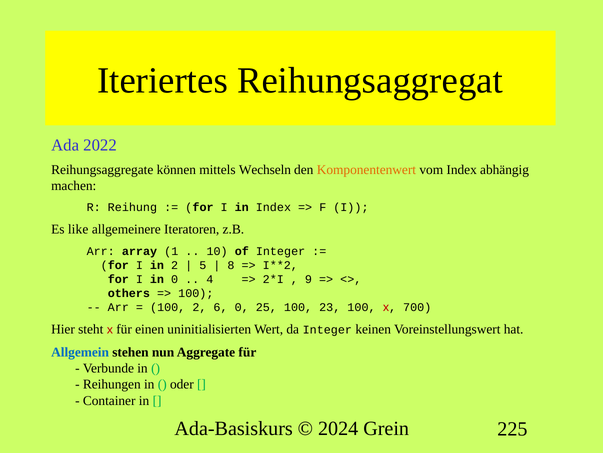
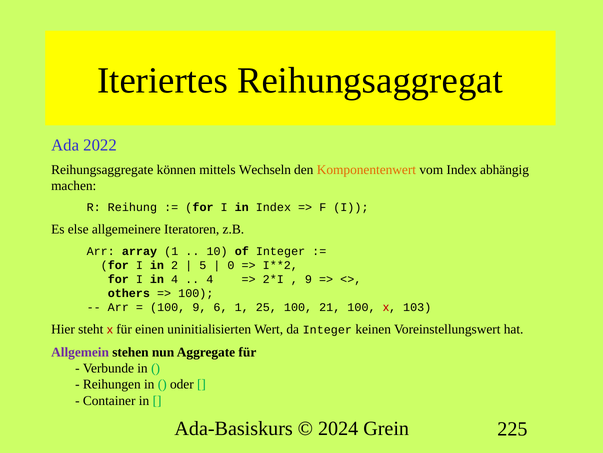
like: like -> else (78, 229)
8: 8 -> 0 (231, 265)
in 0: 0 -> 4 (175, 279)
100 2: 2 -> 9 (199, 307)
6 0: 0 -> 1 (242, 307)
23: 23 -> 21 (330, 307)
700: 700 -> 103 (417, 307)
Allgemein colour: blue -> purple (80, 352)
